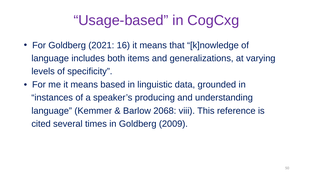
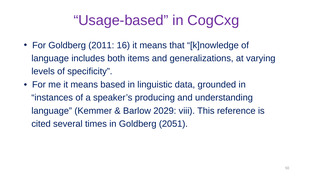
2021: 2021 -> 2011 (101, 45)
2068: 2068 -> 2029 (165, 111)
2009: 2009 -> 2051 (173, 124)
